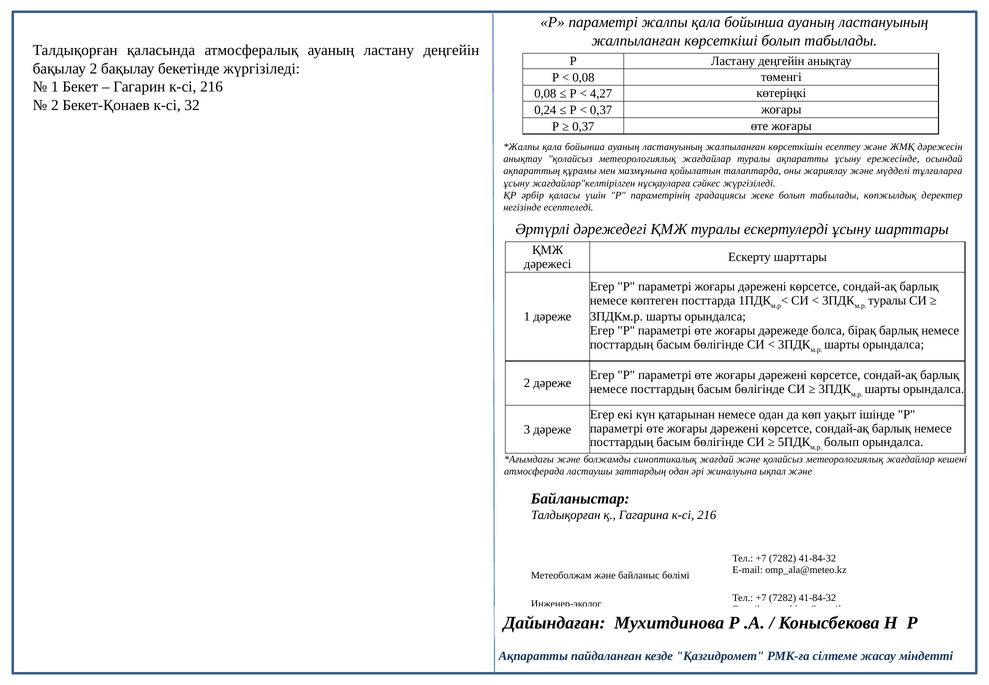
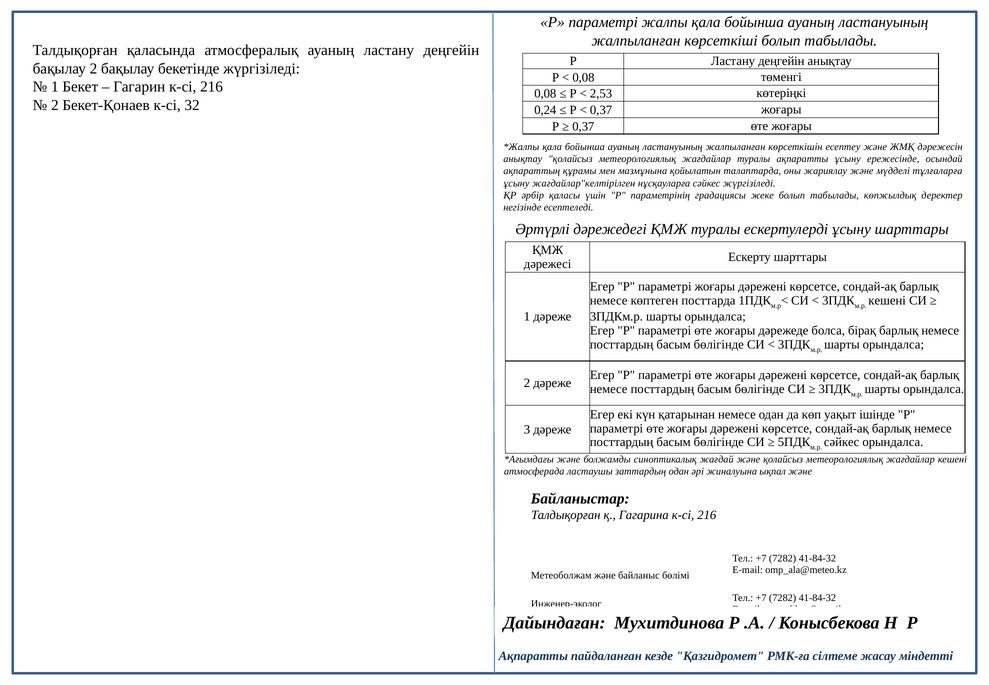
4,27: 4,27 -> 2,53 (601, 94)
туралы: туралы -> кешені (887, 301)
болып: болып -> сәйкес (842, 442)
